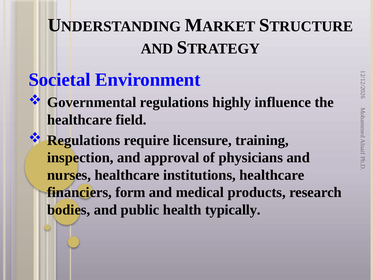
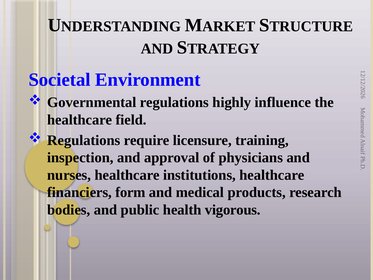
typically: typically -> vigorous (233, 210)
